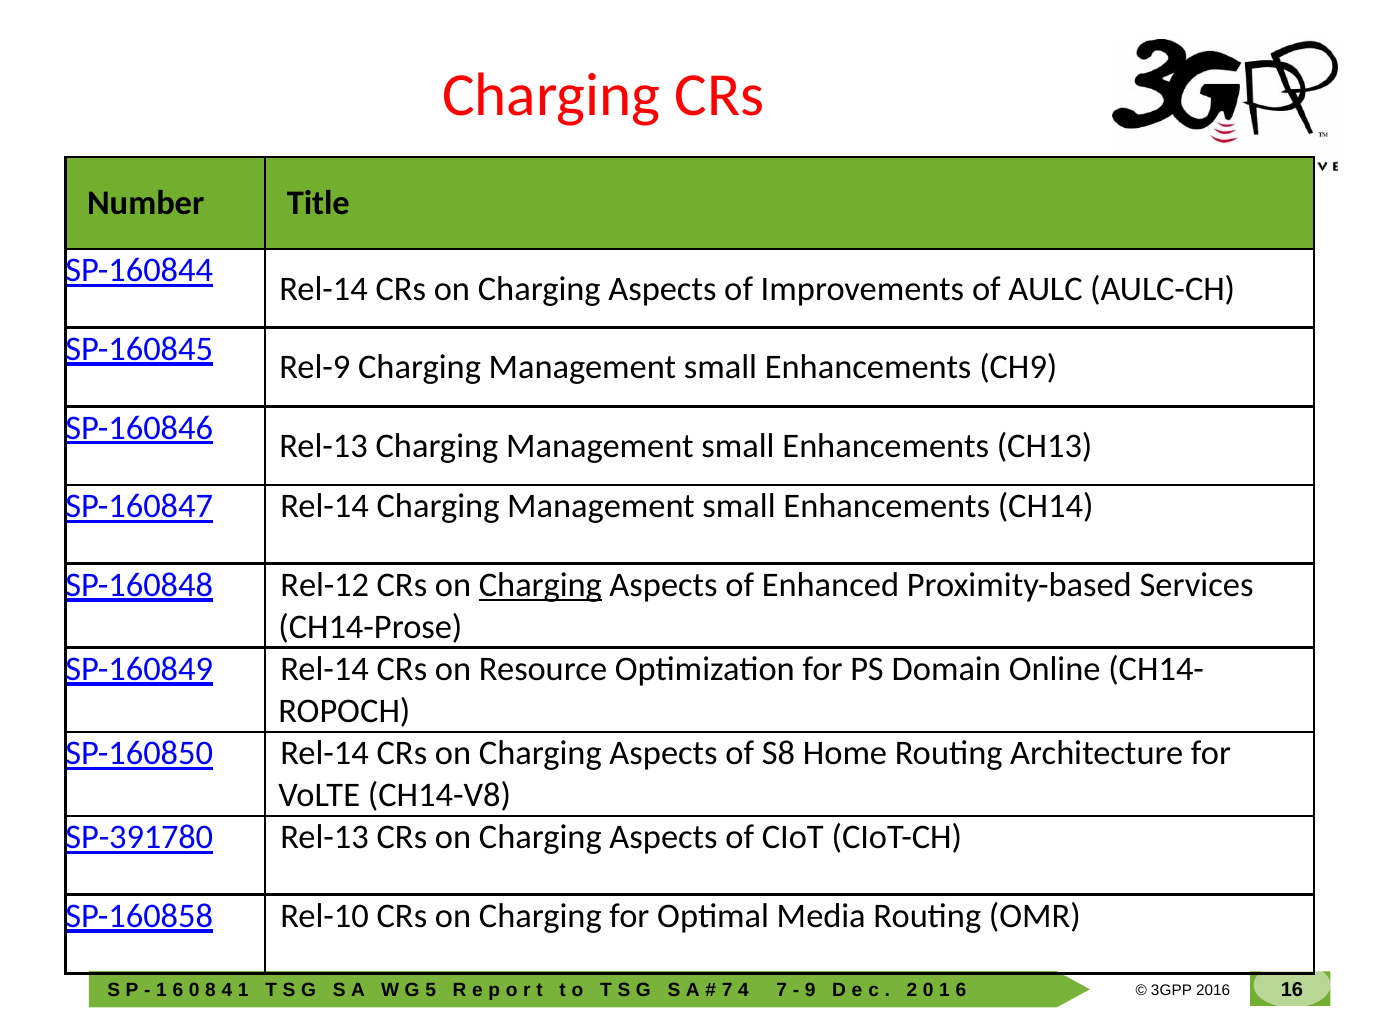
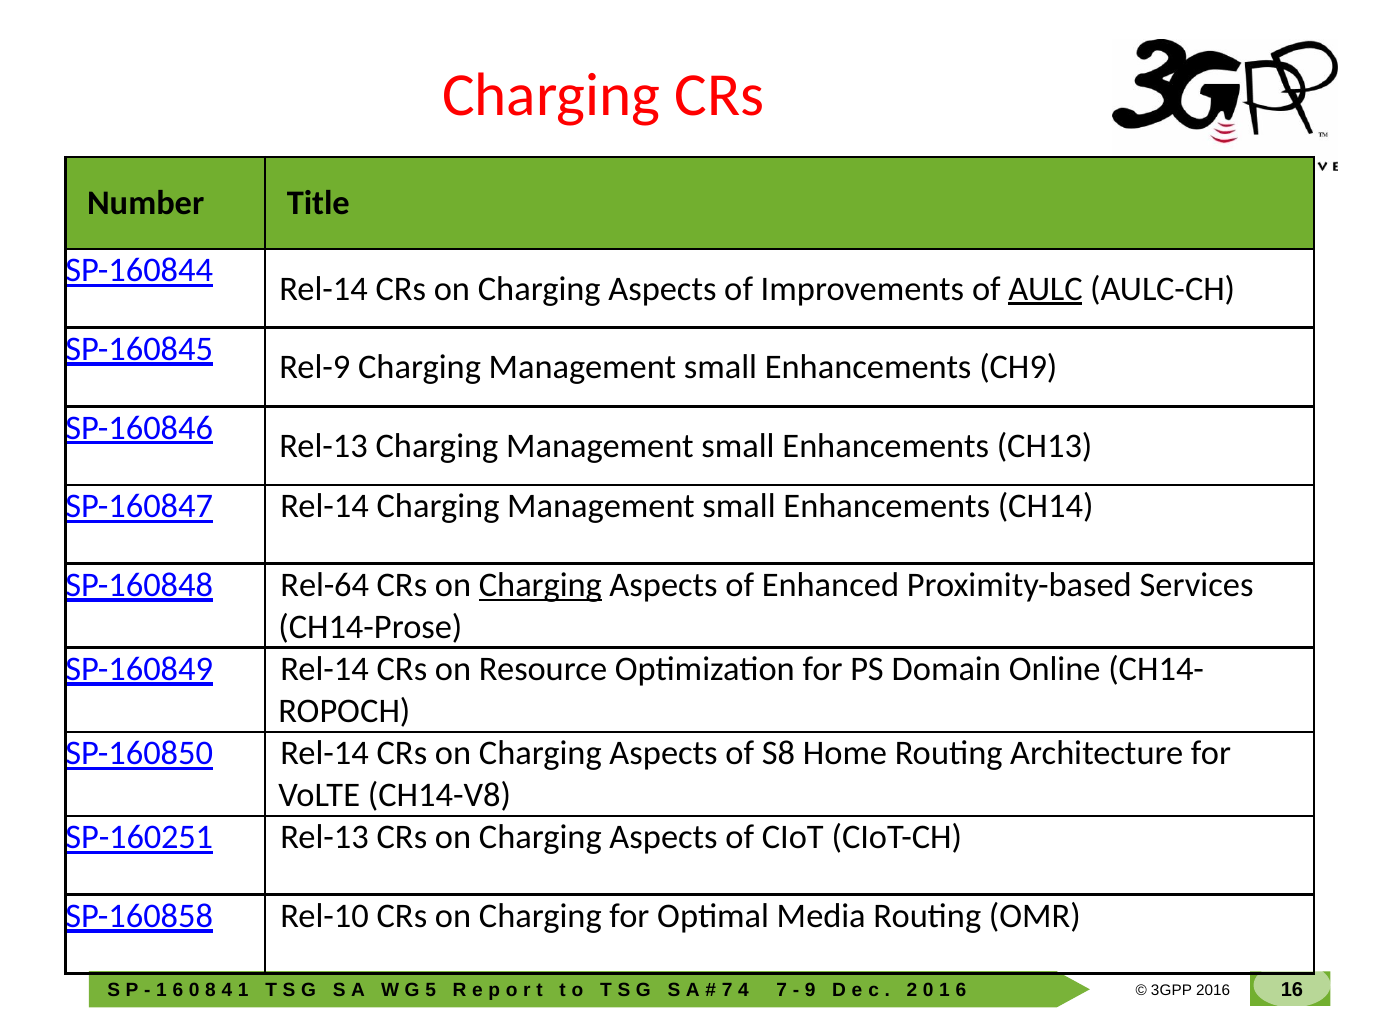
AULC underline: none -> present (1045, 289)
Rel-12: Rel-12 -> Rel-64 (325, 585)
SP-391780: SP-391780 -> SP-160251 (139, 838)
